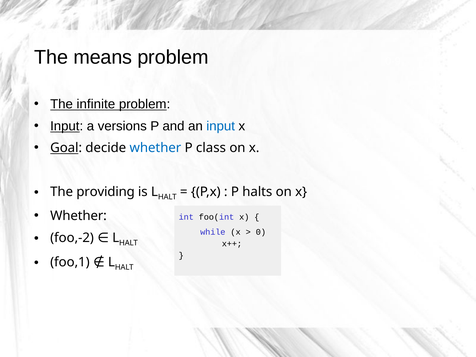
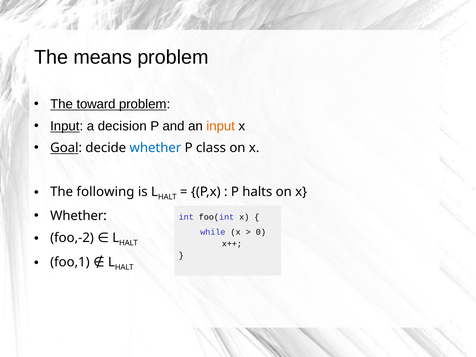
infinite: infinite -> toward (96, 104)
versions: versions -> decision (122, 126)
input colour: blue -> orange (221, 126)
providing: providing -> following (105, 192)
